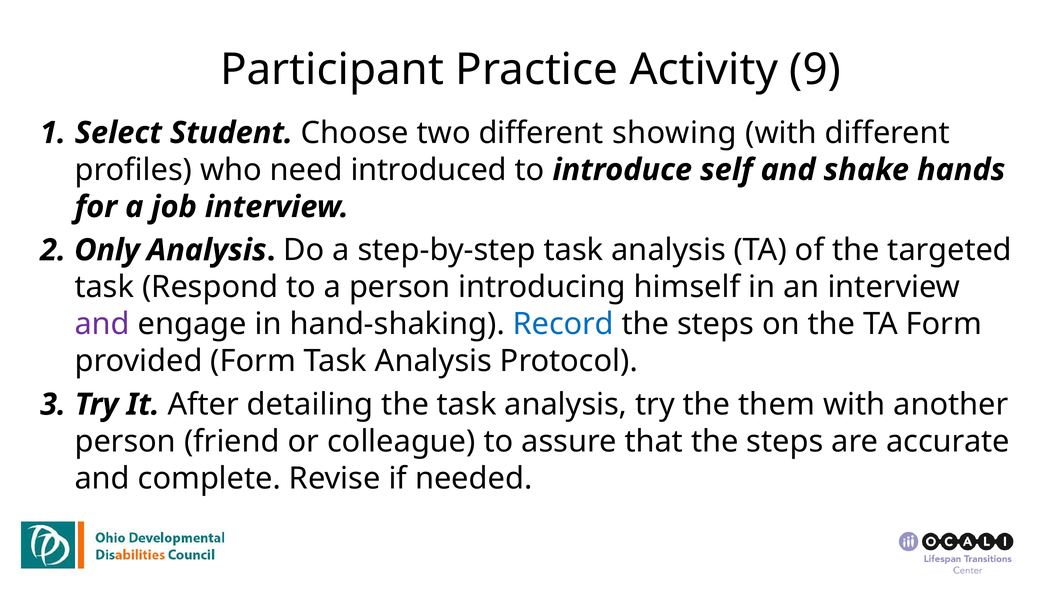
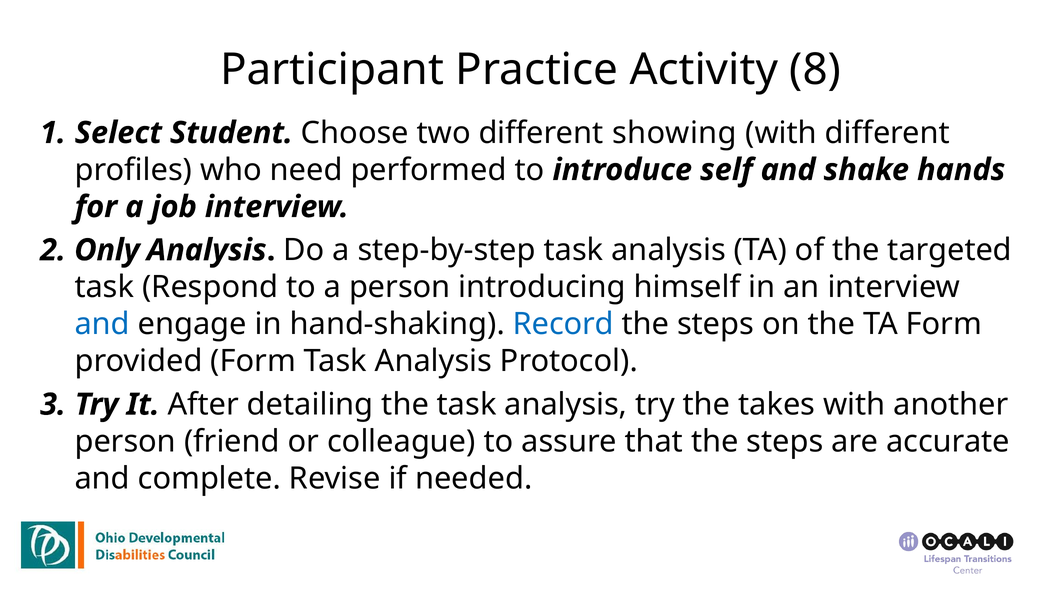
9: 9 -> 8 (815, 69)
introduced: introduced -> performed (429, 170)
and colour: purple -> blue (102, 324)
them: them -> takes (777, 404)
